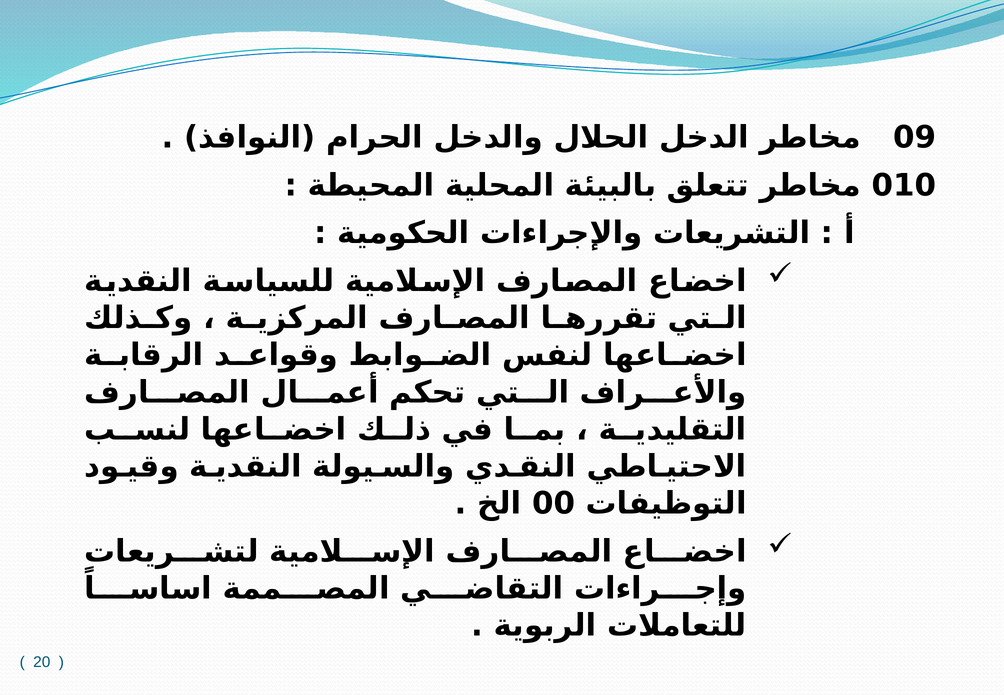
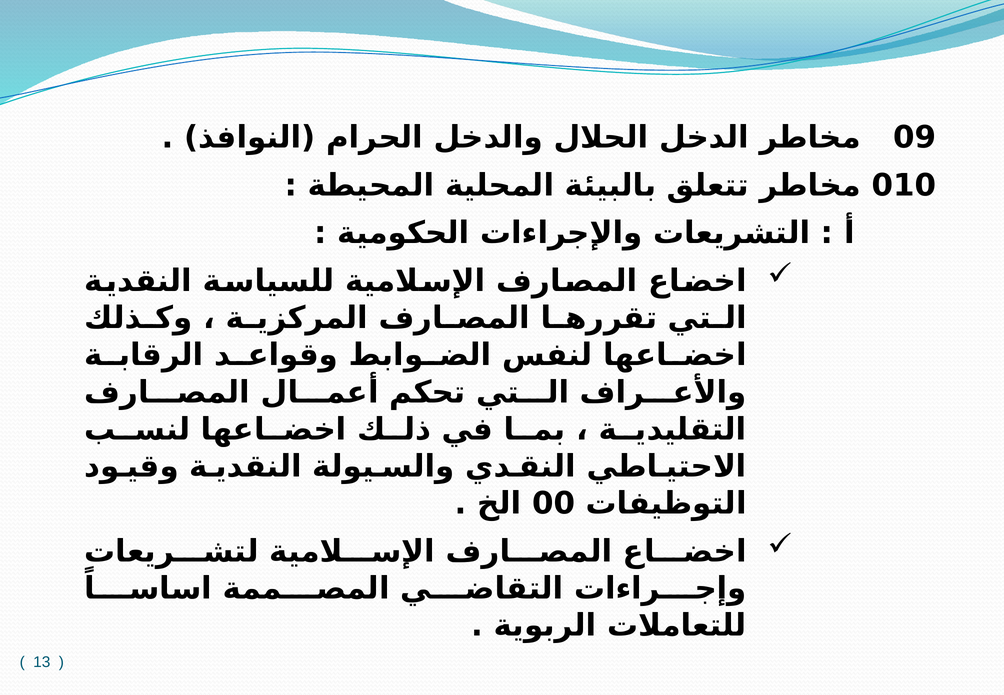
20: 20 -> 13 (42, 662)
